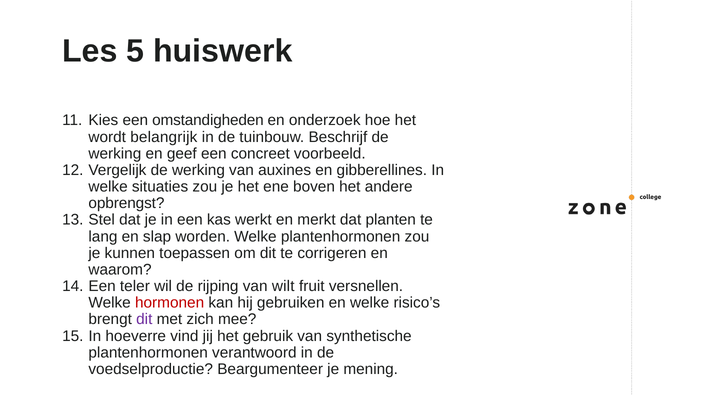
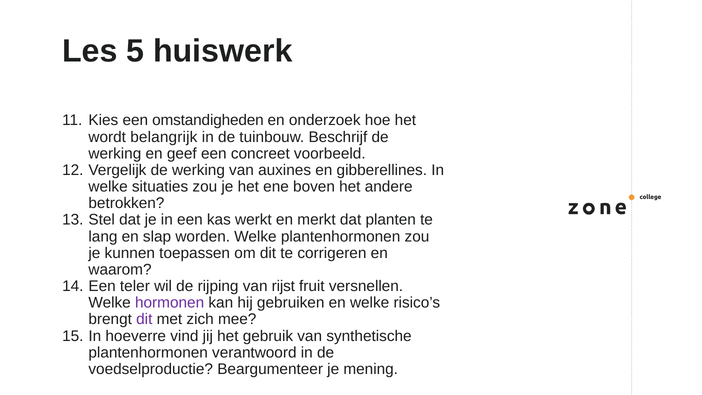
opbrengst: opbrengst -> betrokken (126, 203)
wilt: wilt -> rijst (283, 286)
hormonen colour: red -> purple (170, 303)
